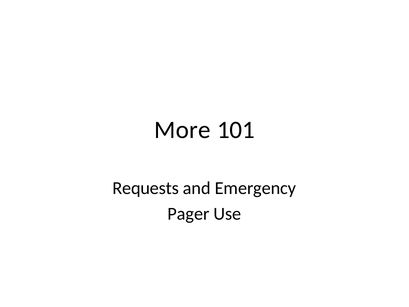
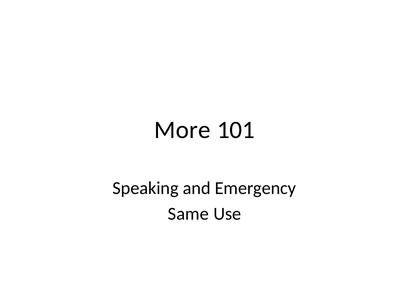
Requests: Requests -> Speaking (146, 188)
Pager: Pager -> Same (188, 214)
